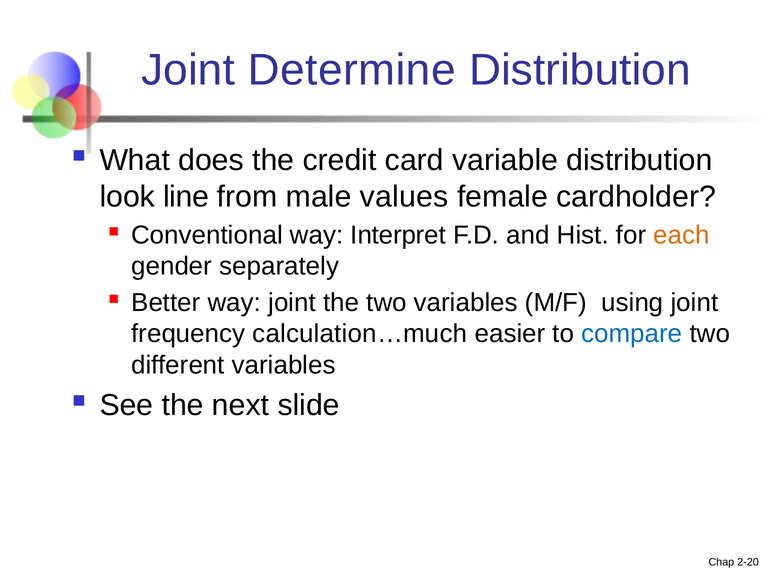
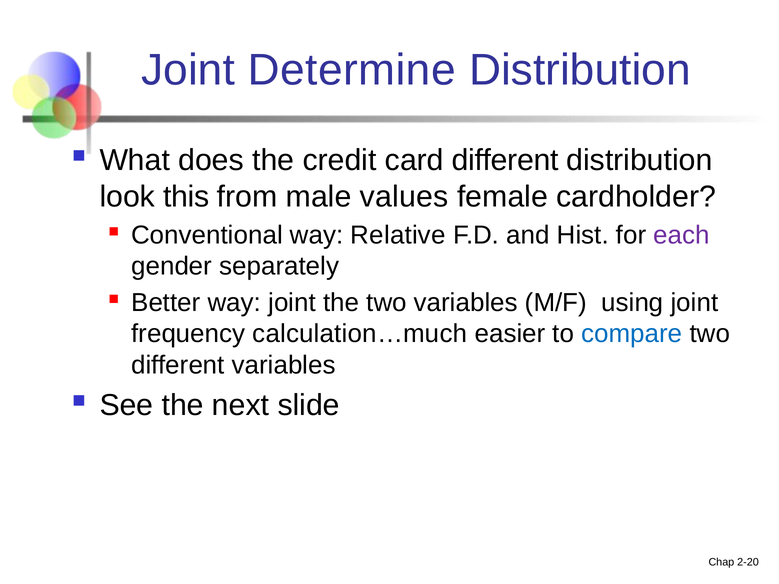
card variable: variable -> different (505, 160)
line: line -> this (186, 197)
Interpret: Interpret -> Relative (398, 235)
each colour: orange -> purple (682, 235)
